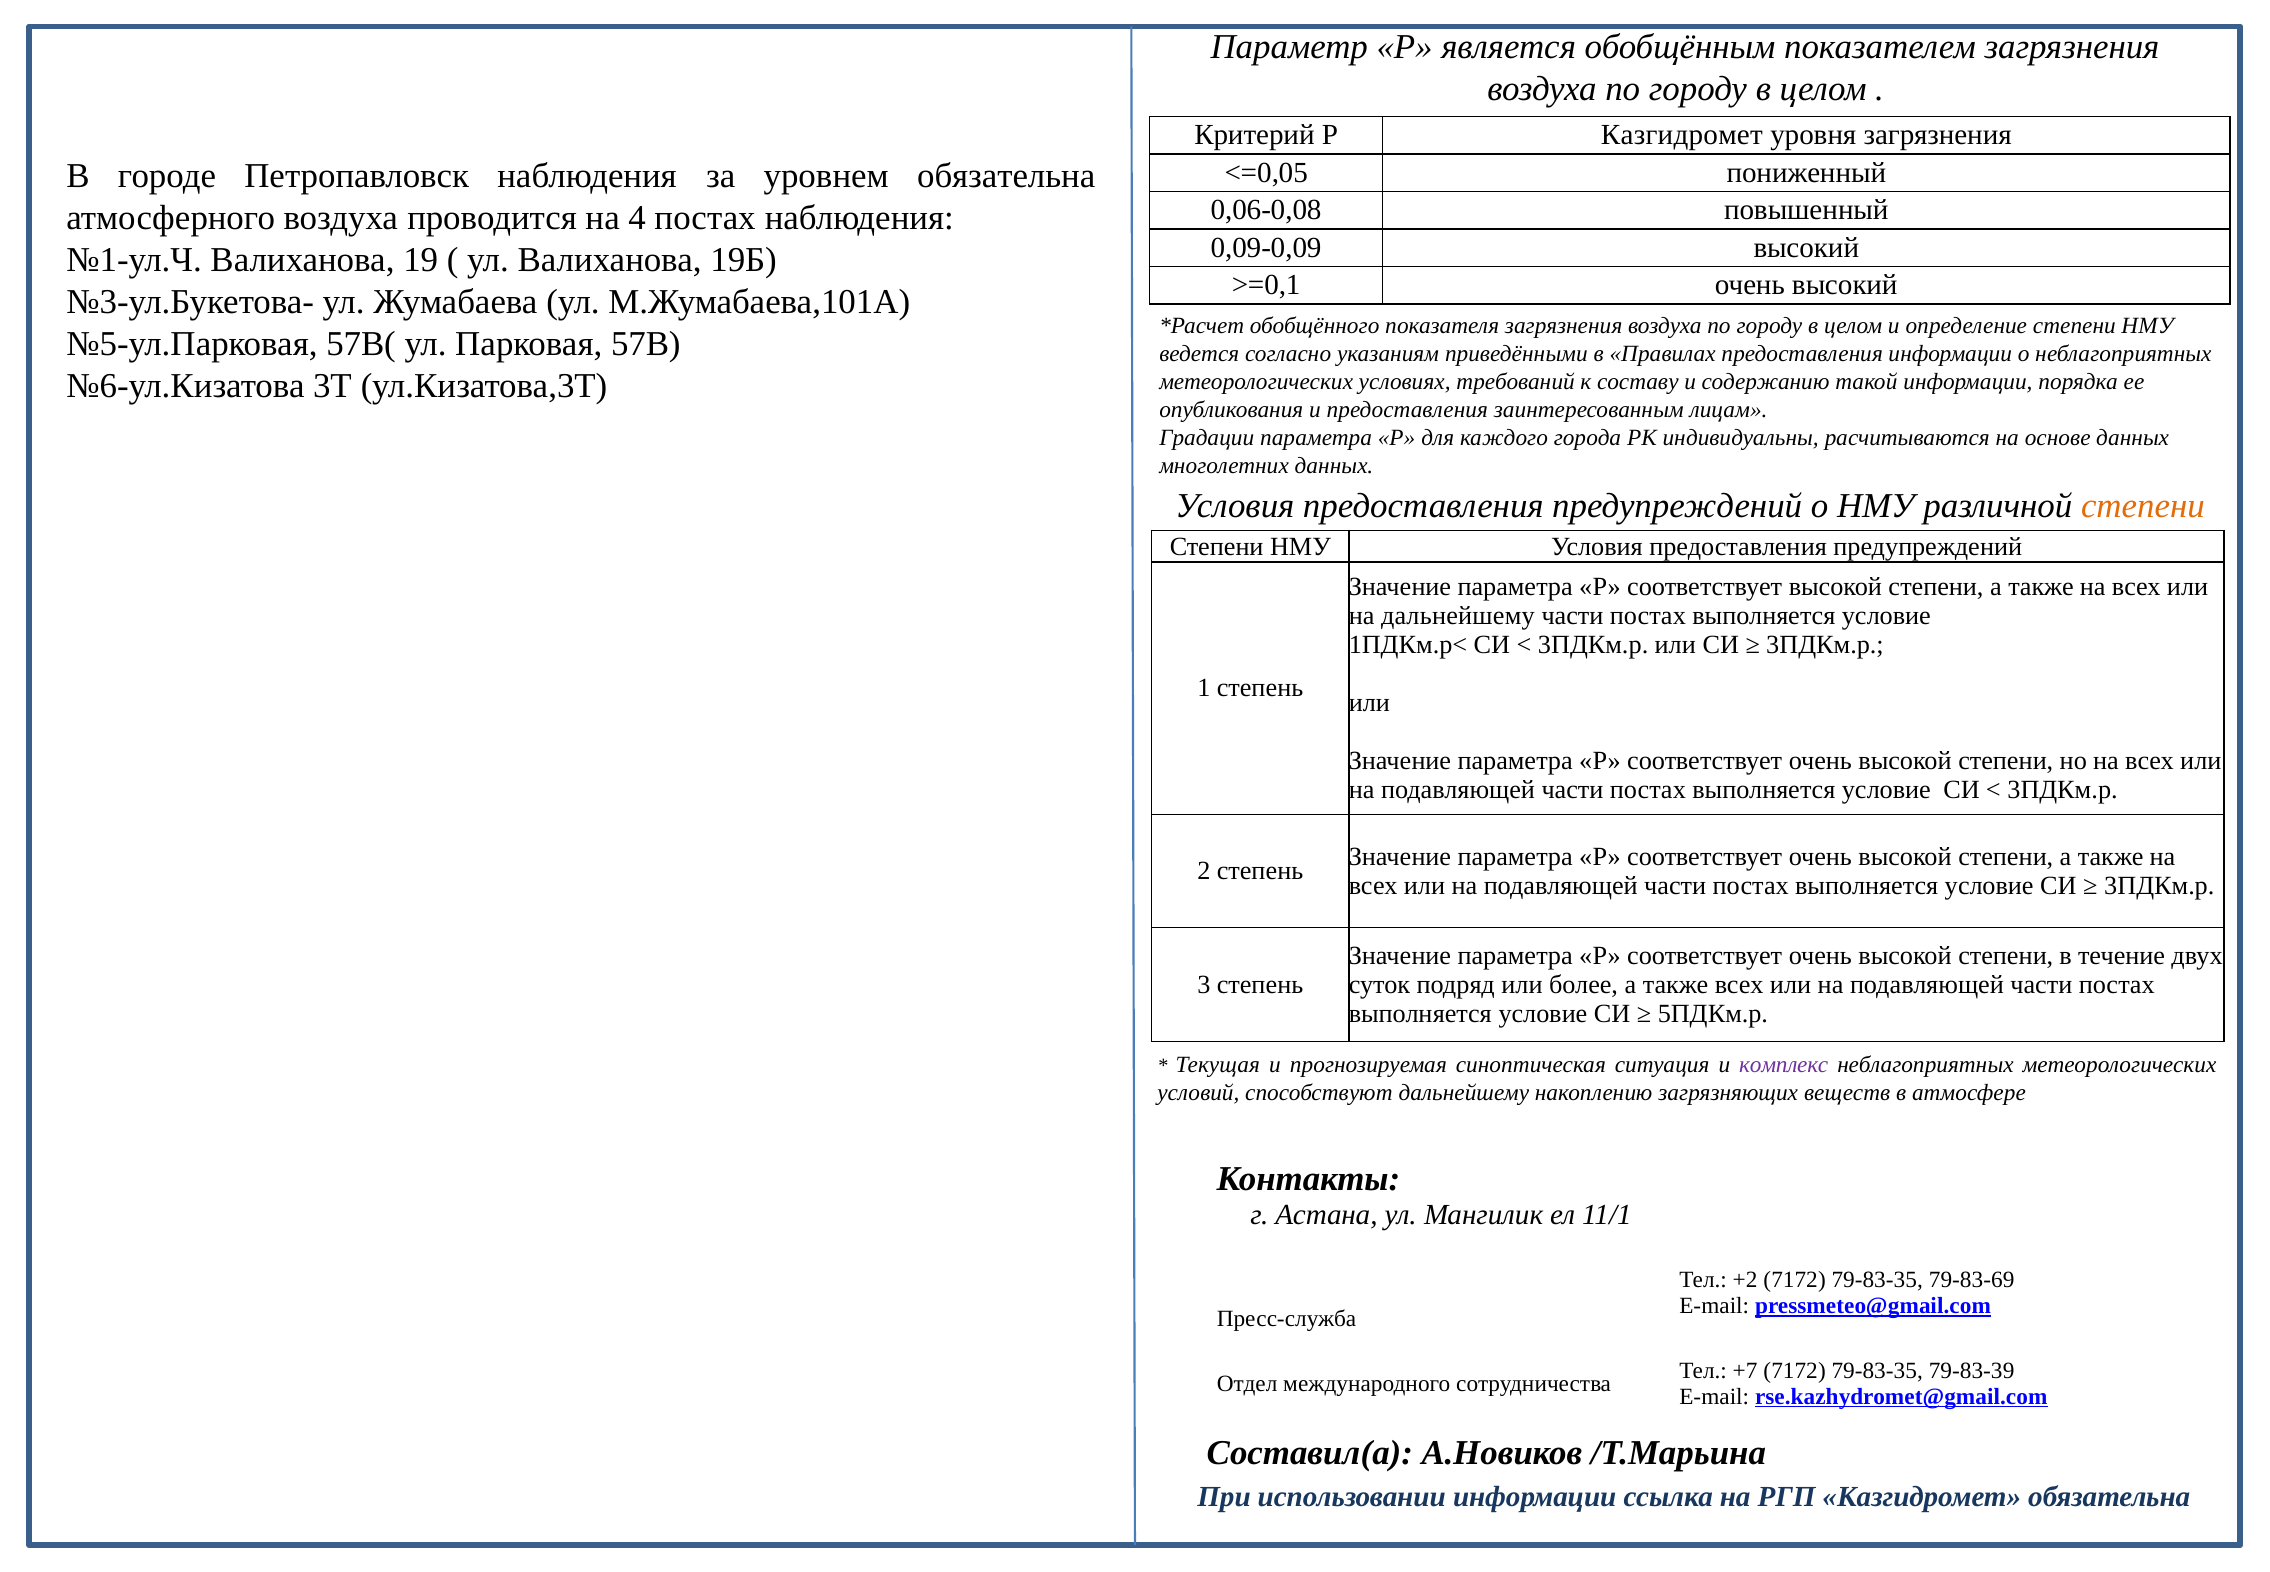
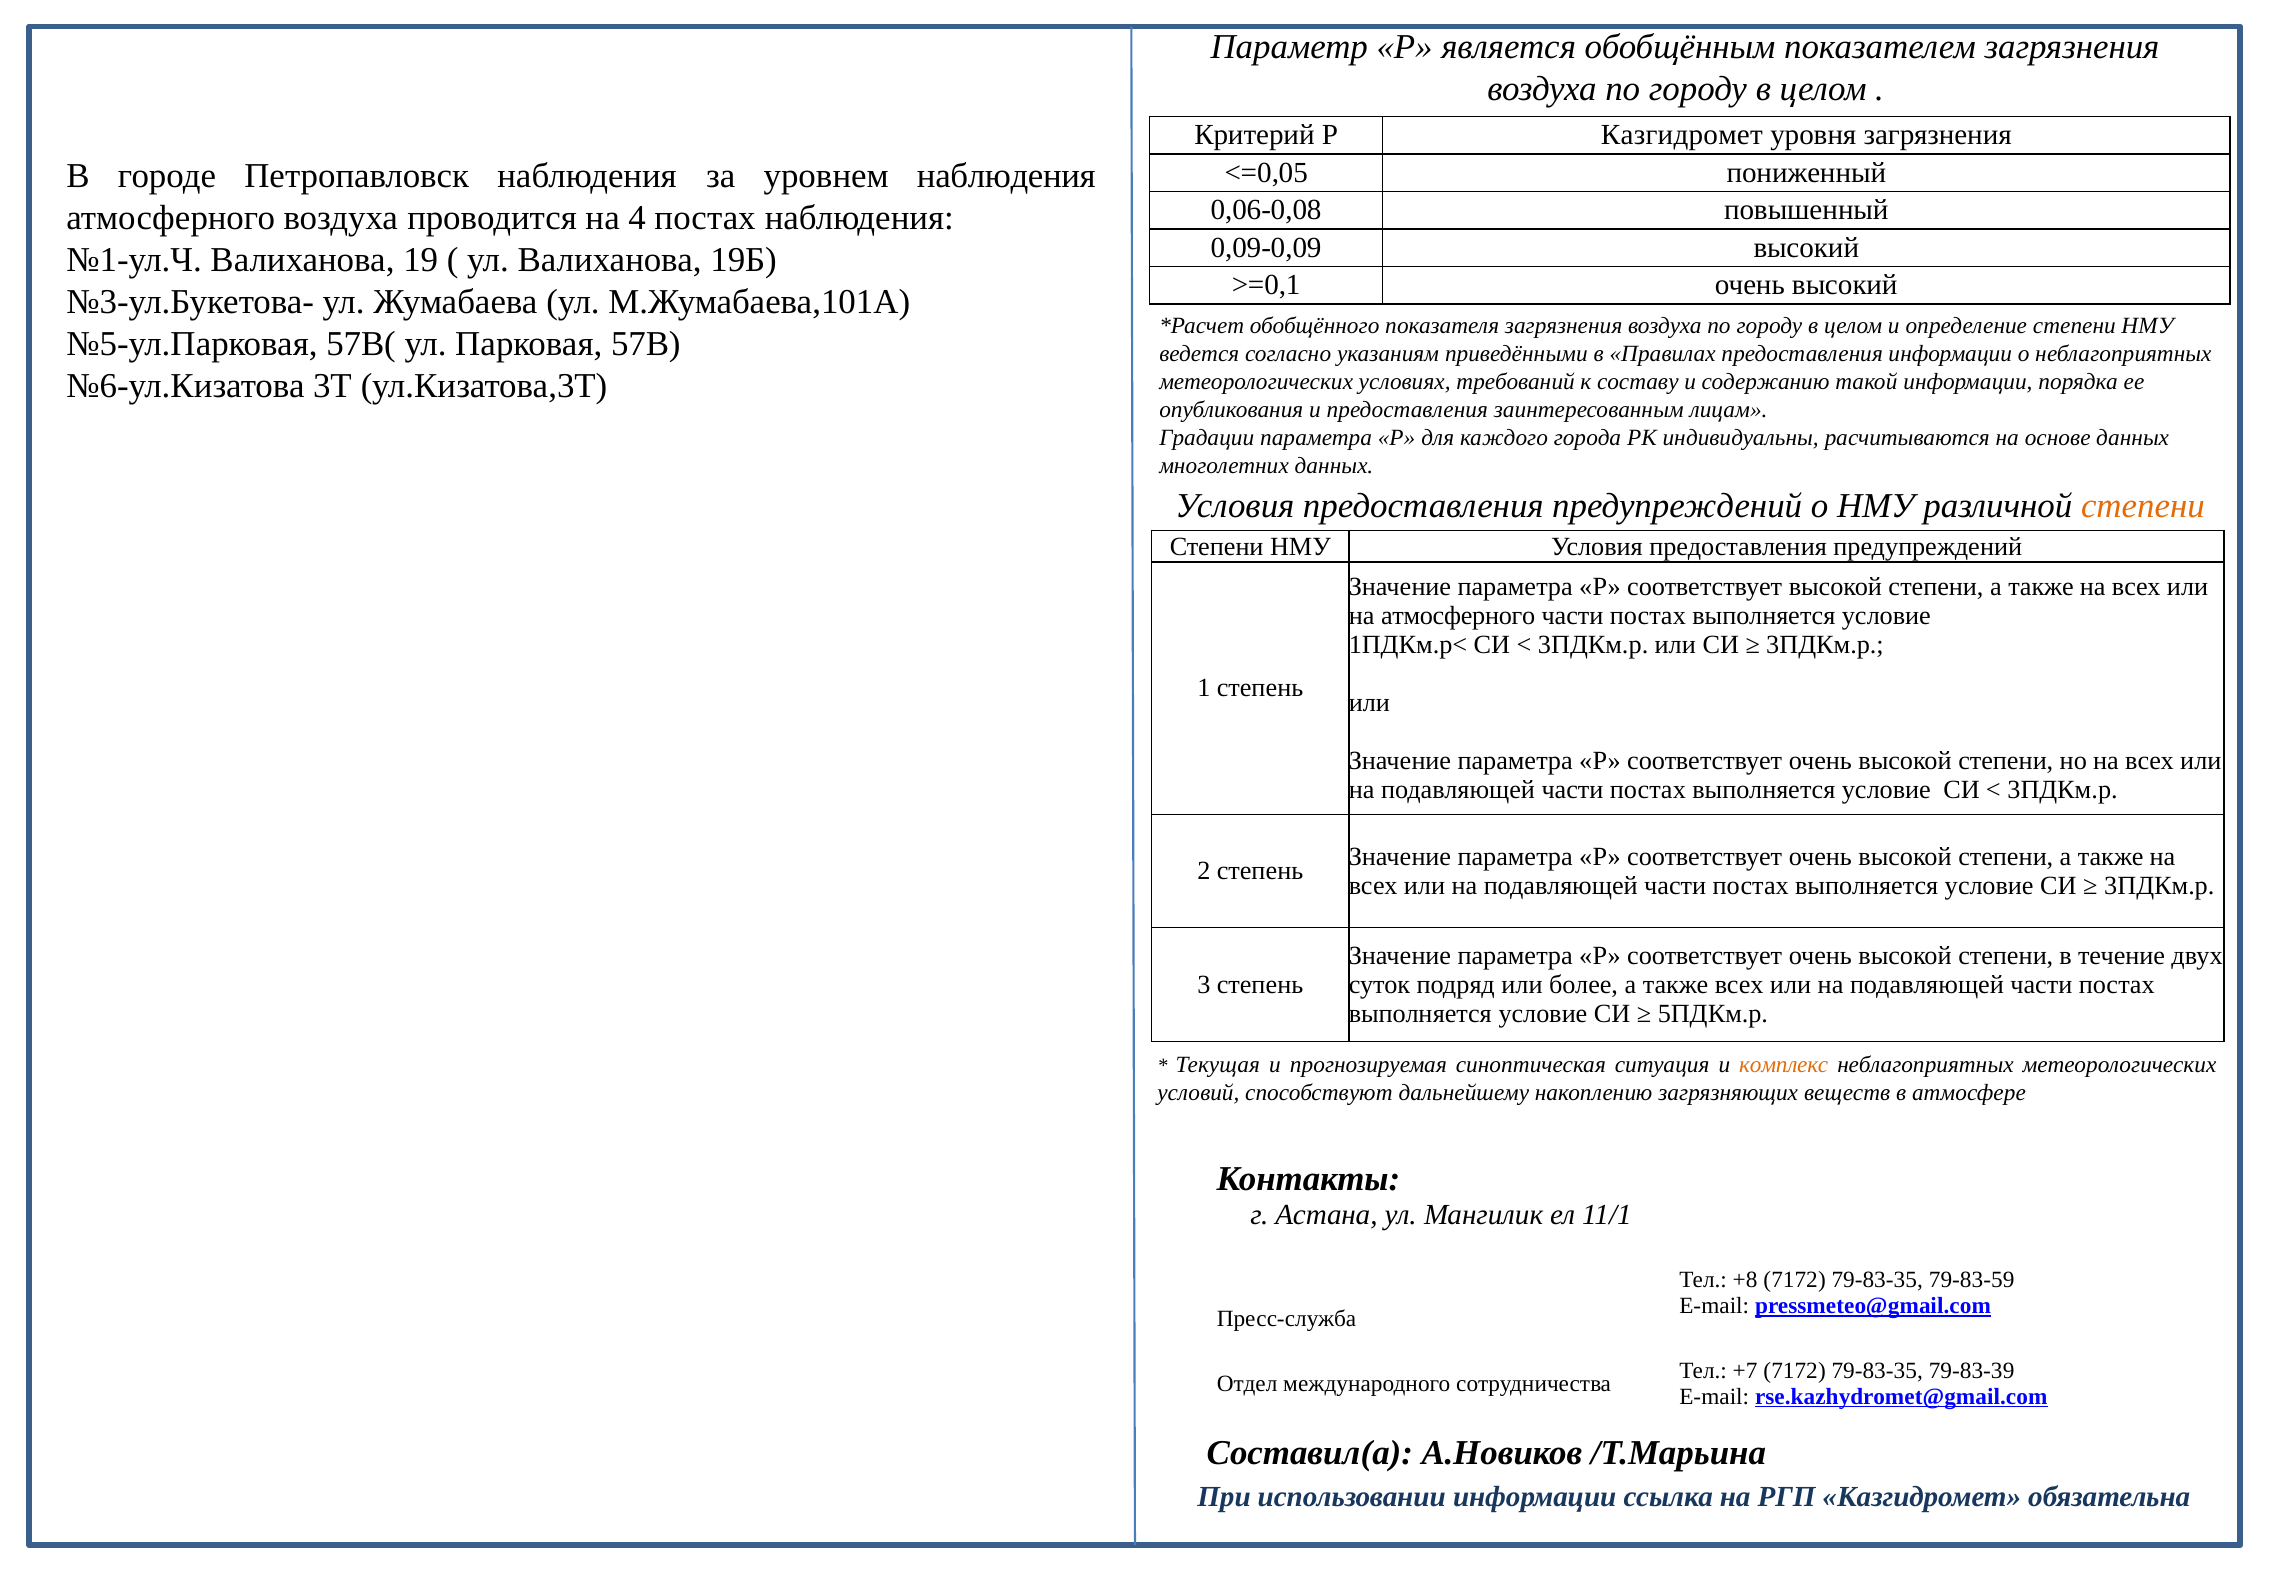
уровнем обязательна: обязательна -> наблюдения (1006, 176)
на дальнейшему: дальнейшему -> атмосферного (1458, 615)
комплекс colour: purple -> orange (1784, 1064)
+2: +2 -> +8 (1745, 1279)
79-83-69: 79-83-69 -> 79-83-59 (1972, 1279)
